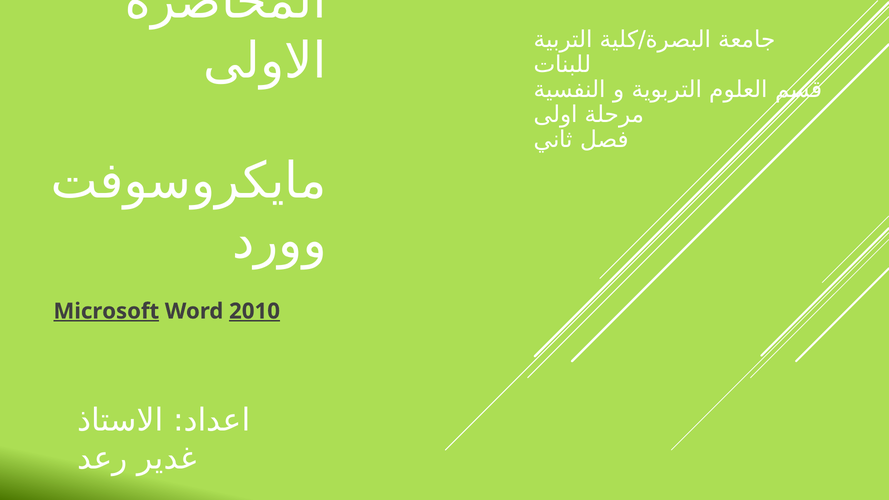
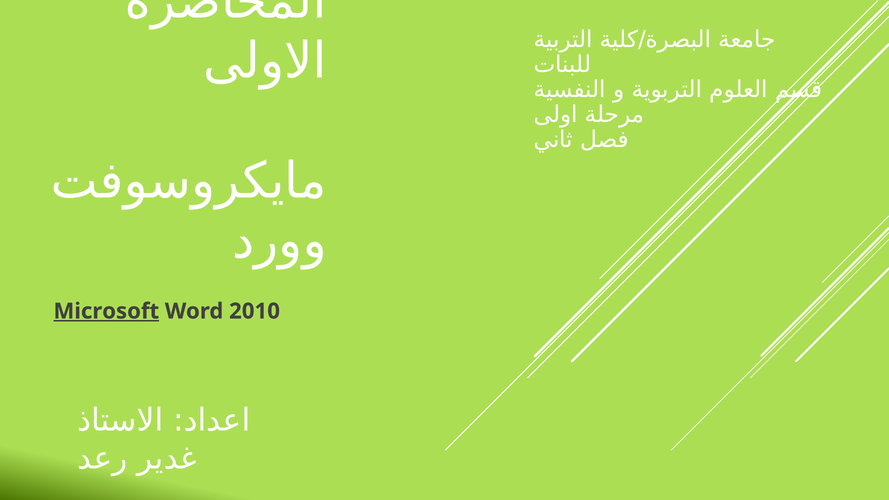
2010 underline: present -> none (255, 311)
